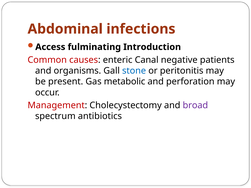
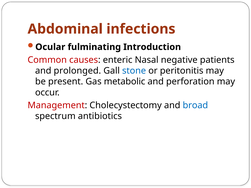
Access: Access -> Ocular (50, 47)
Canal: Canal -> Nasal (147, 60)
organisms: organisms -> prolonged (77, 71)
broad colour: purple -> blue (195, 105)
